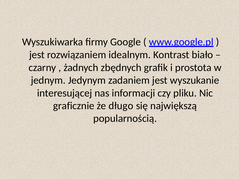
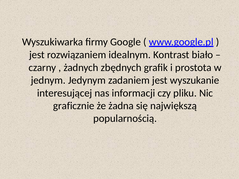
długo: długo -> żadna (121, 106)
